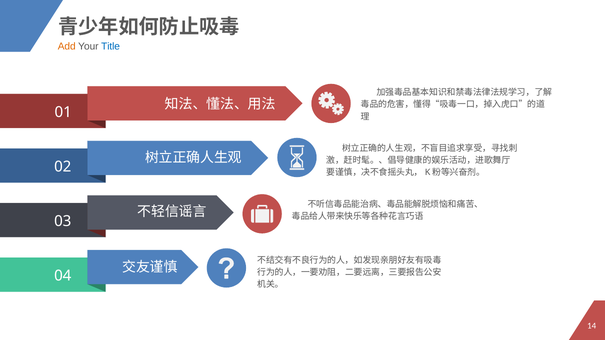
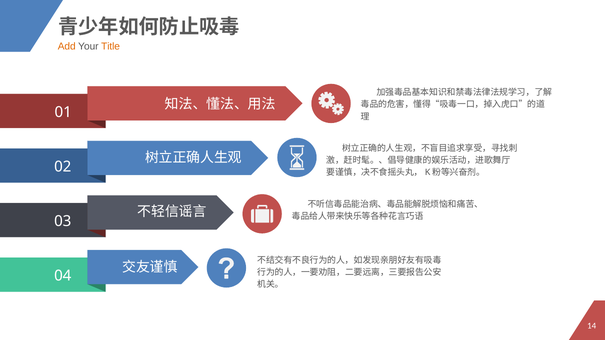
Title colour: blue -> orange (111, 47)
